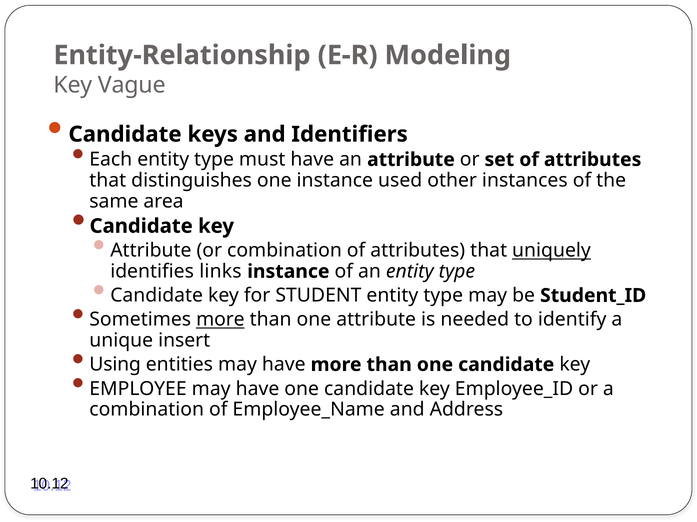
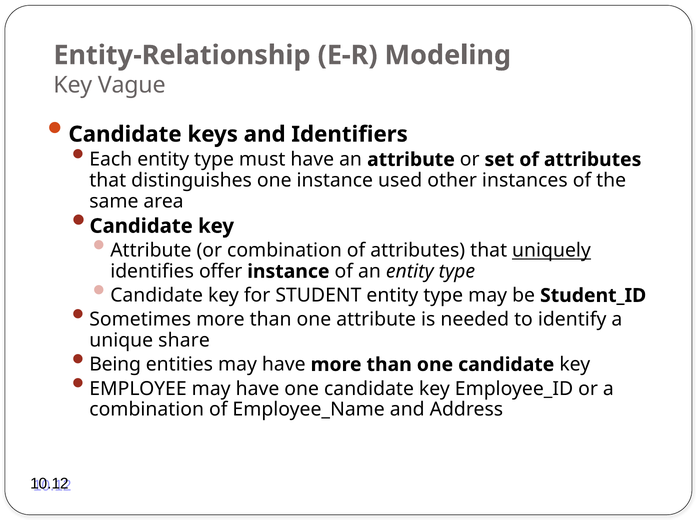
links: links -> offer (221, 272)
more underline: present -> none (220, 320)
insert: insert -> share (184, 341)
Using: Using -> Being (115, 365)
